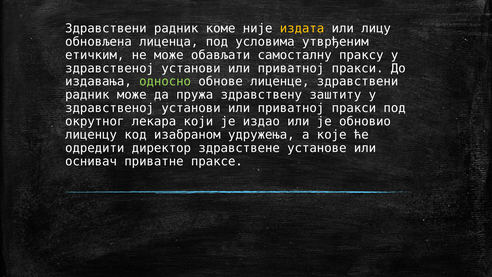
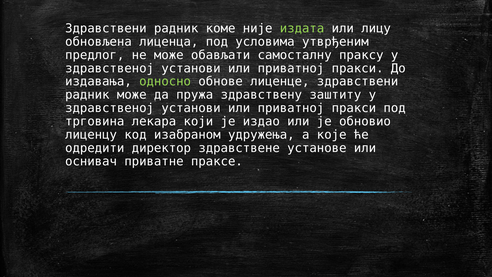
издата colour: yellow -> light green (302, 28)
етичким: етичким -> предлог (95, 55)
окрутног: окрутног -> трговина (95, 121)
